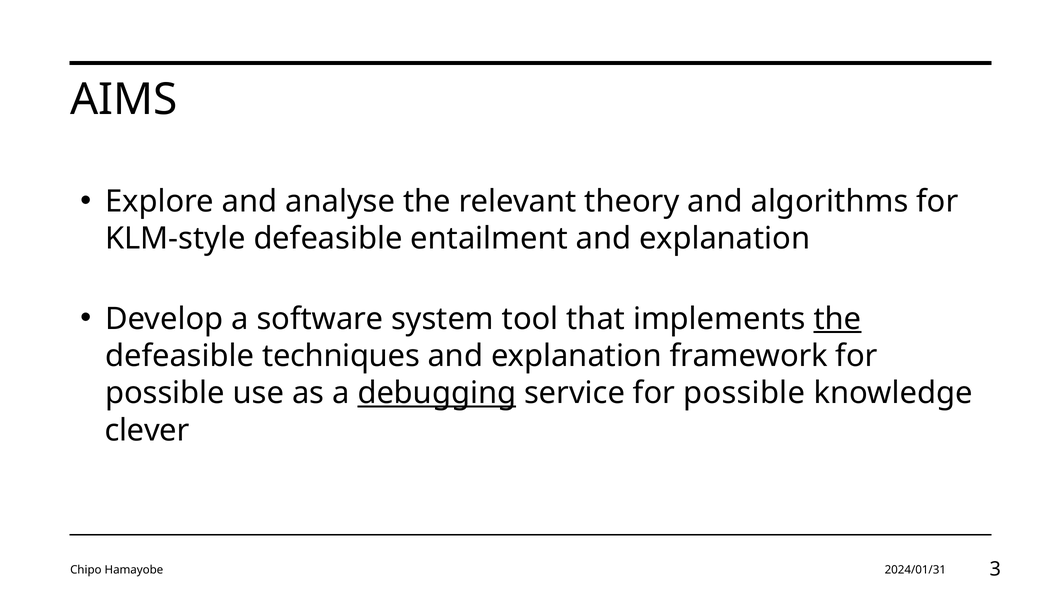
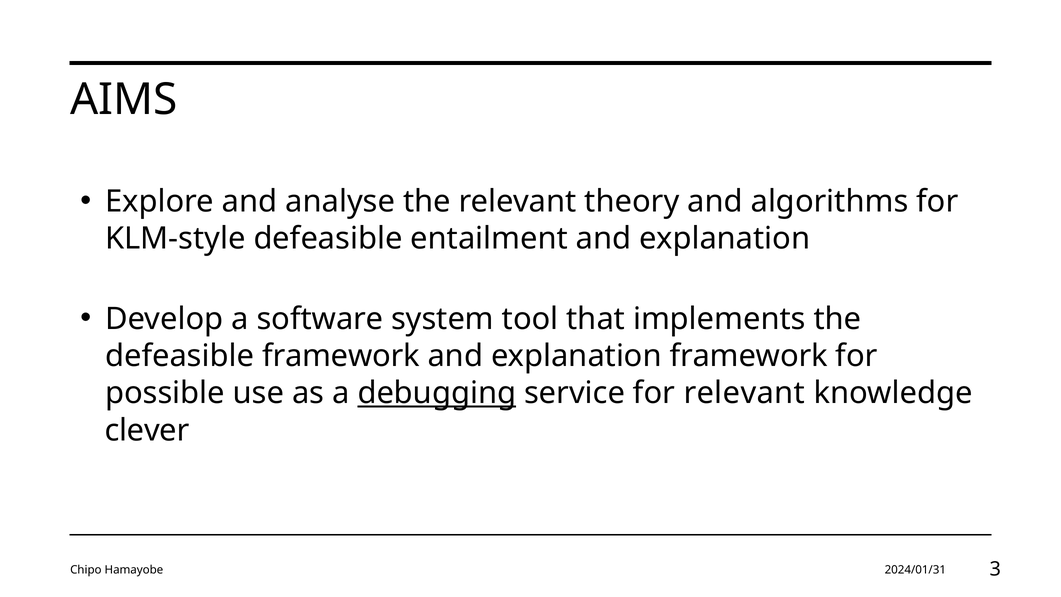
the underline: present -> none (838, 319)
defeasible techniques: techniques -> framework (341, 356)
service for possible: possible -> relevant (744, 393)
